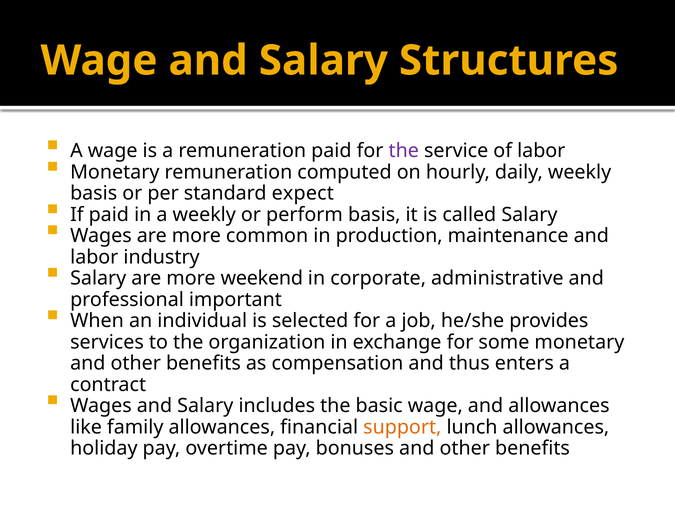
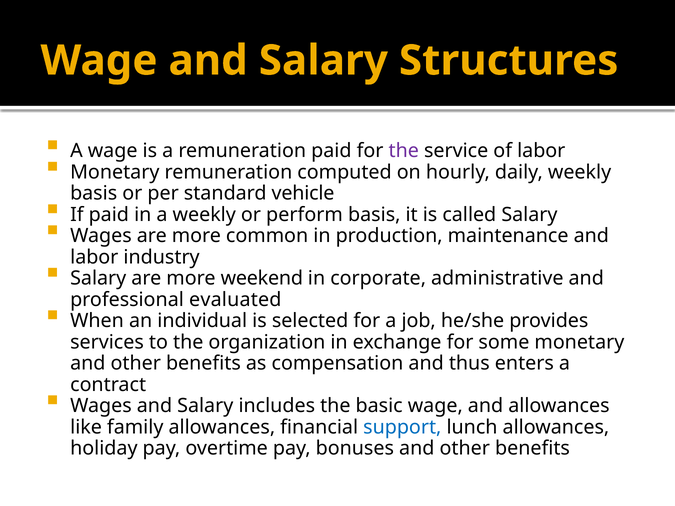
expect: expect -> vehicle (303, 194)
important: important -> evaluated (235, 300)
support colour: orange -> blue (402, 427)
